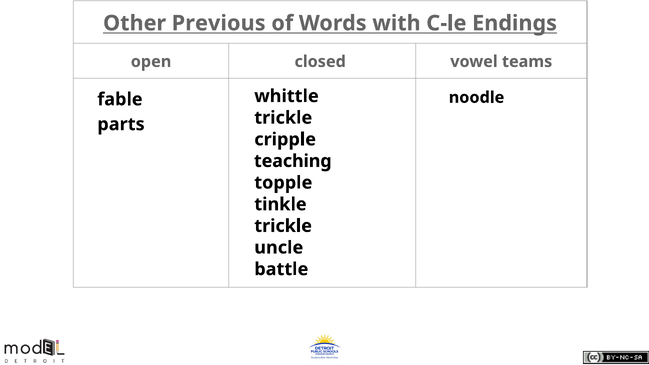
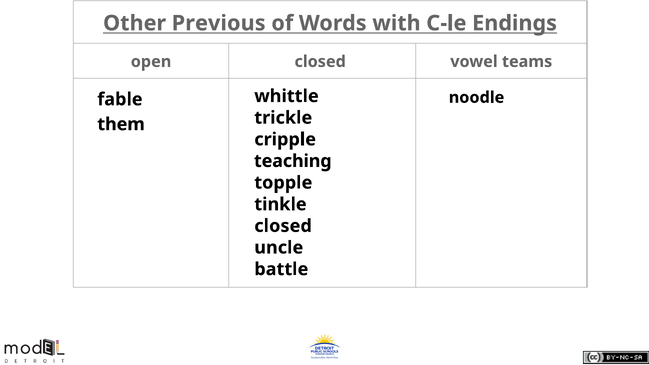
parts: parts -> them (121, 124)
trickle: trickle -> closed (283, 226)
